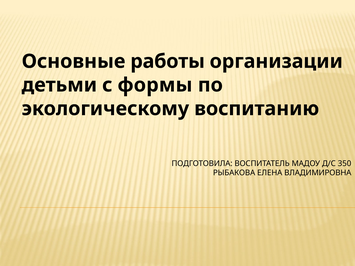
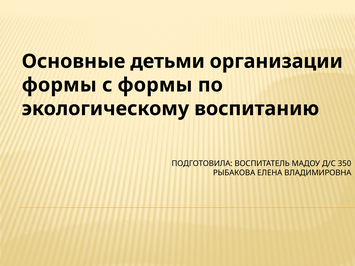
работы: работы -> детьми (168, 61)
детьми: детьми -> формы (59, 85)
